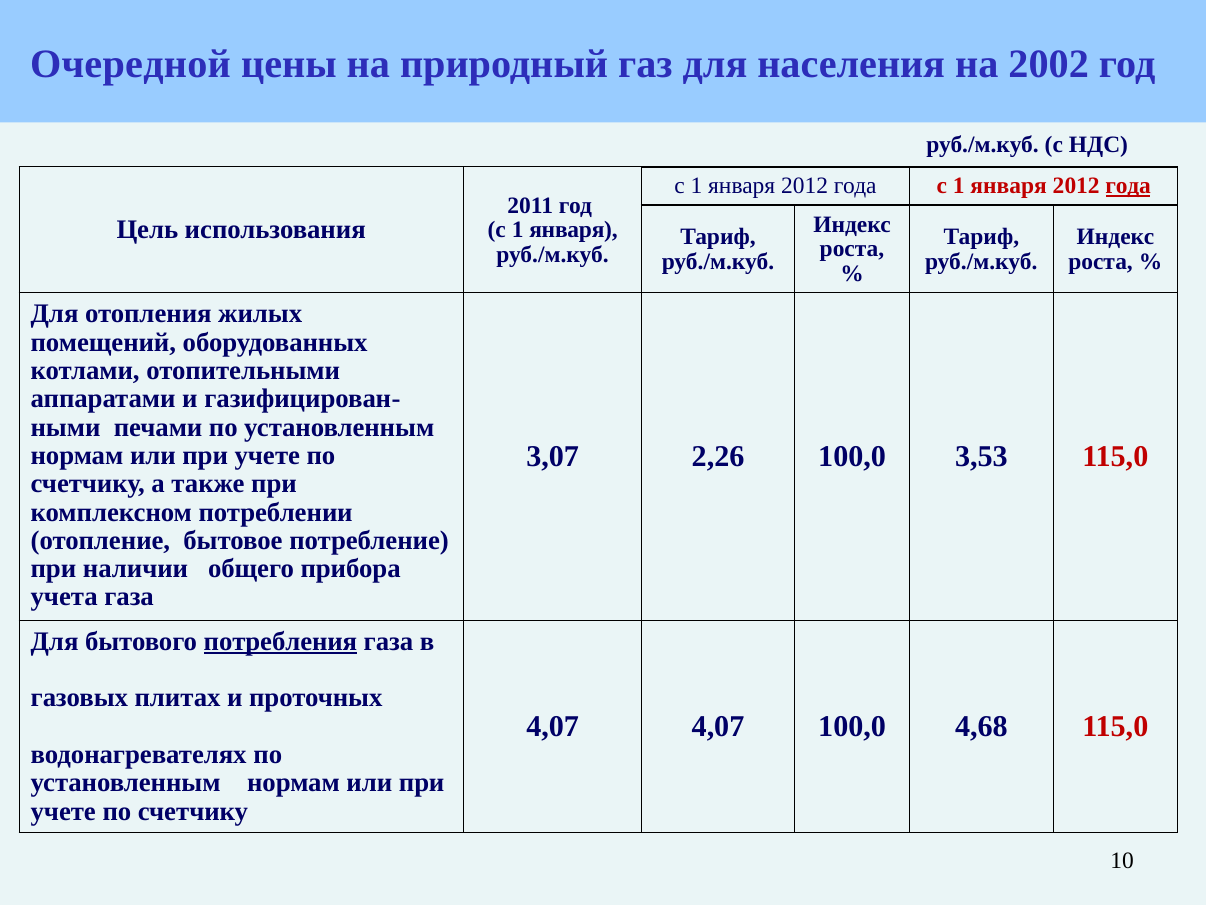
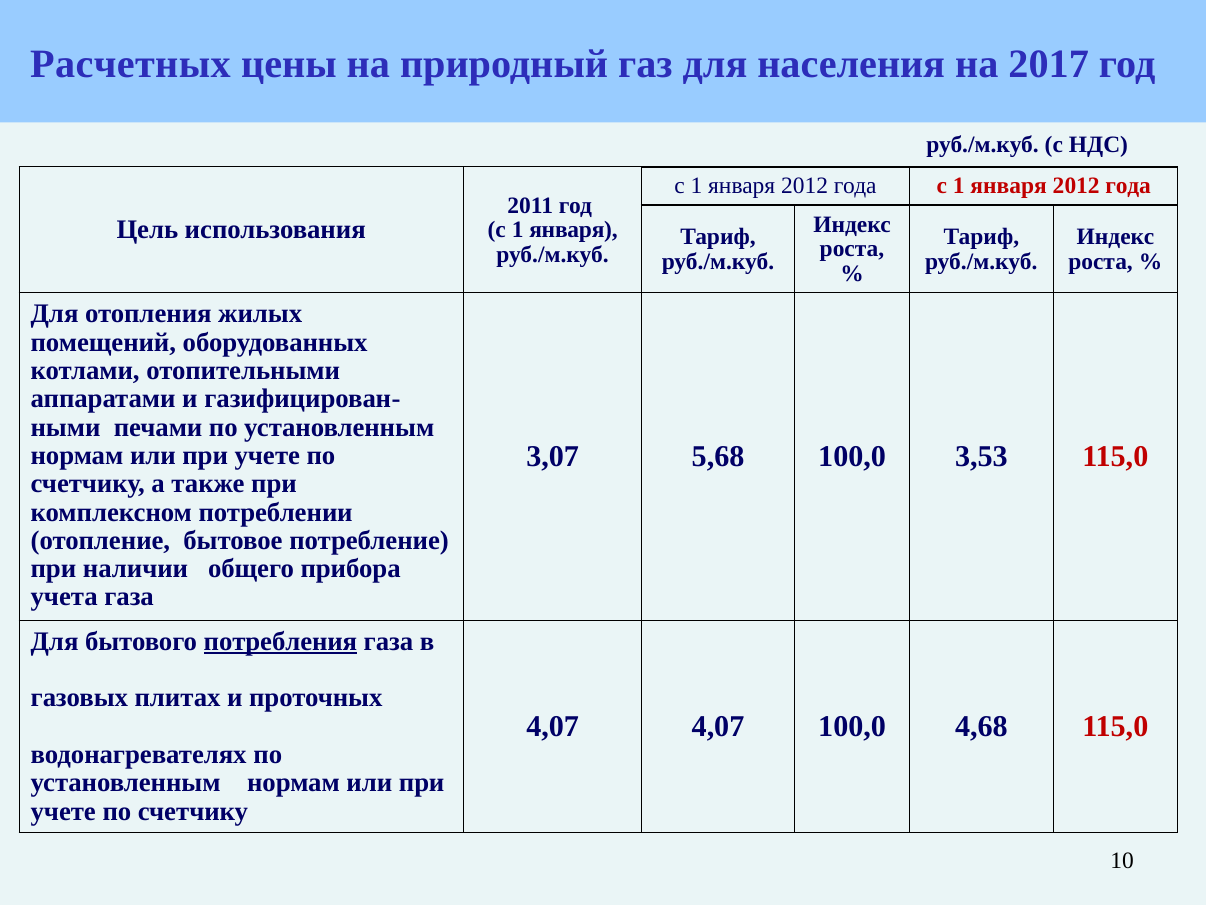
Очередной: Очередной -> Расчетных (130, 64)
2002: 2002 -> 2017 (1049, 64)
года underline: present -> none (1128, 186)
2,26: 2,26 -> 5,68 (718, 456)
